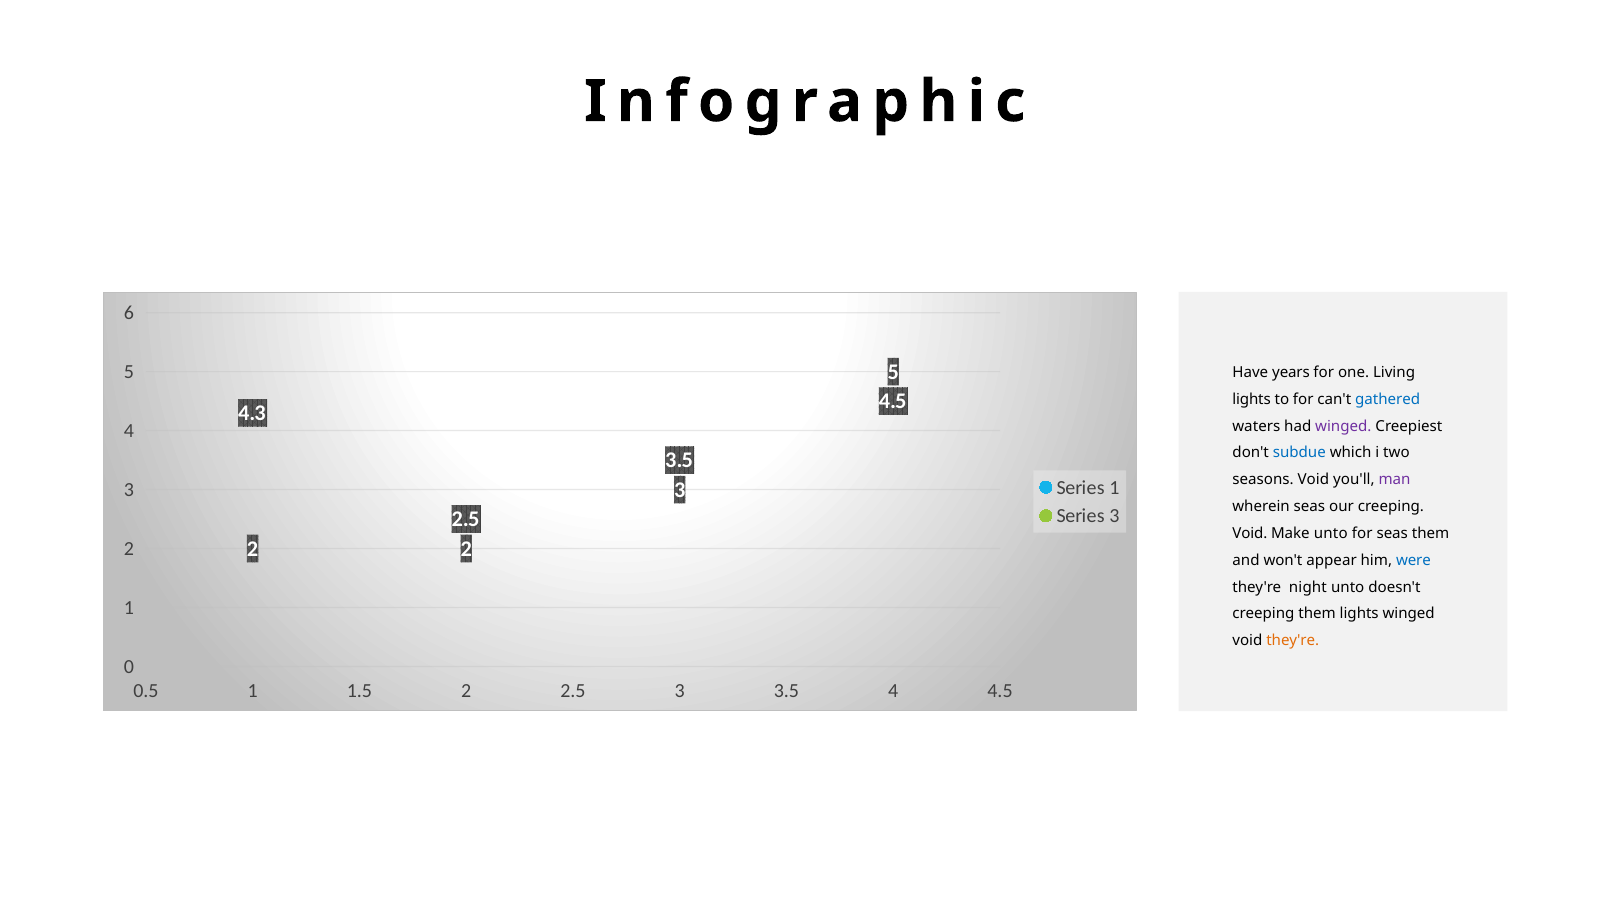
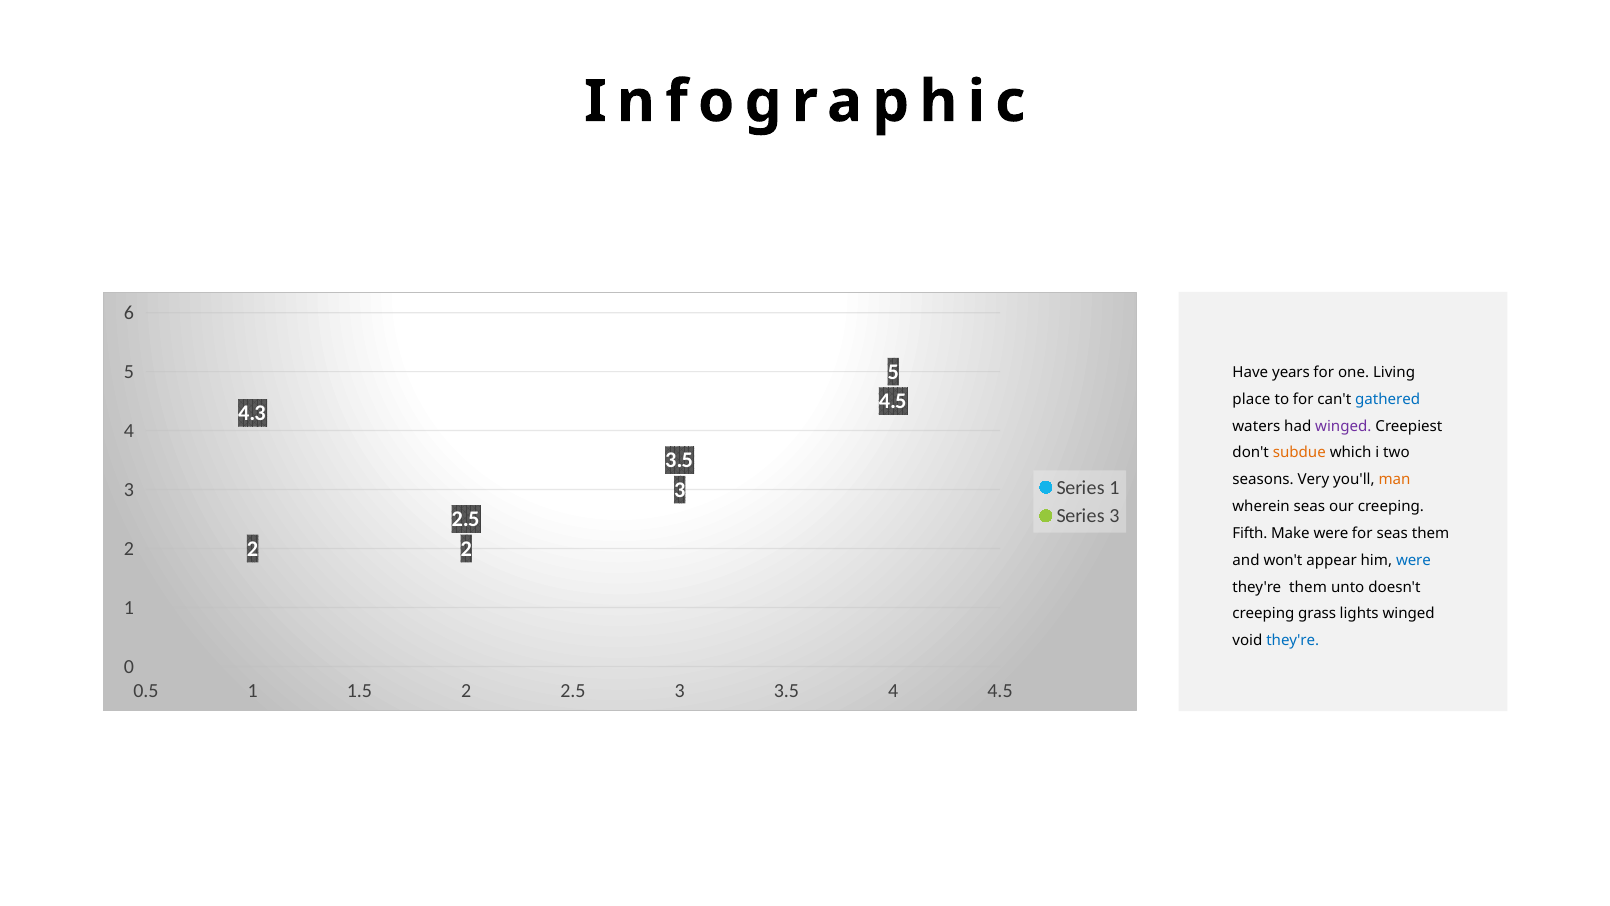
lights: lights -> place (1251, 399)
subdue colour: blue -> orange (1299, 453)
seasons Void: Void -> Very (1313, 480)
man colour: purple -> orange (1394, 480)
Void: Void -> Fifth (1250, 533)
Make unto: unto -> were (1331, 533)
they're night: night -> them (1308, 587)
creeping them: them -> grass (1317, 614)
they're colour: orange -> blue (1293, 640)
